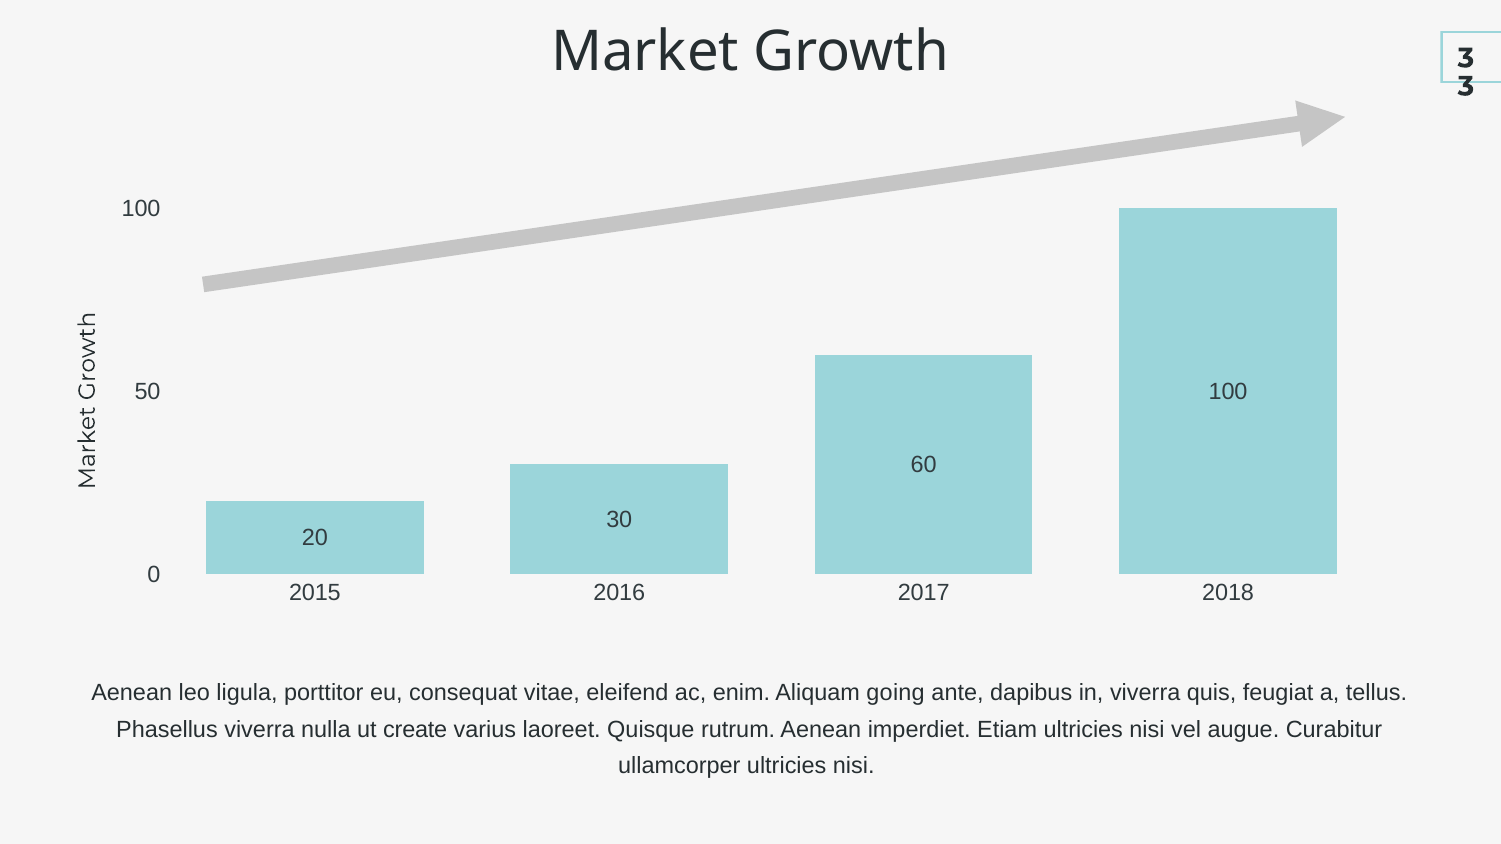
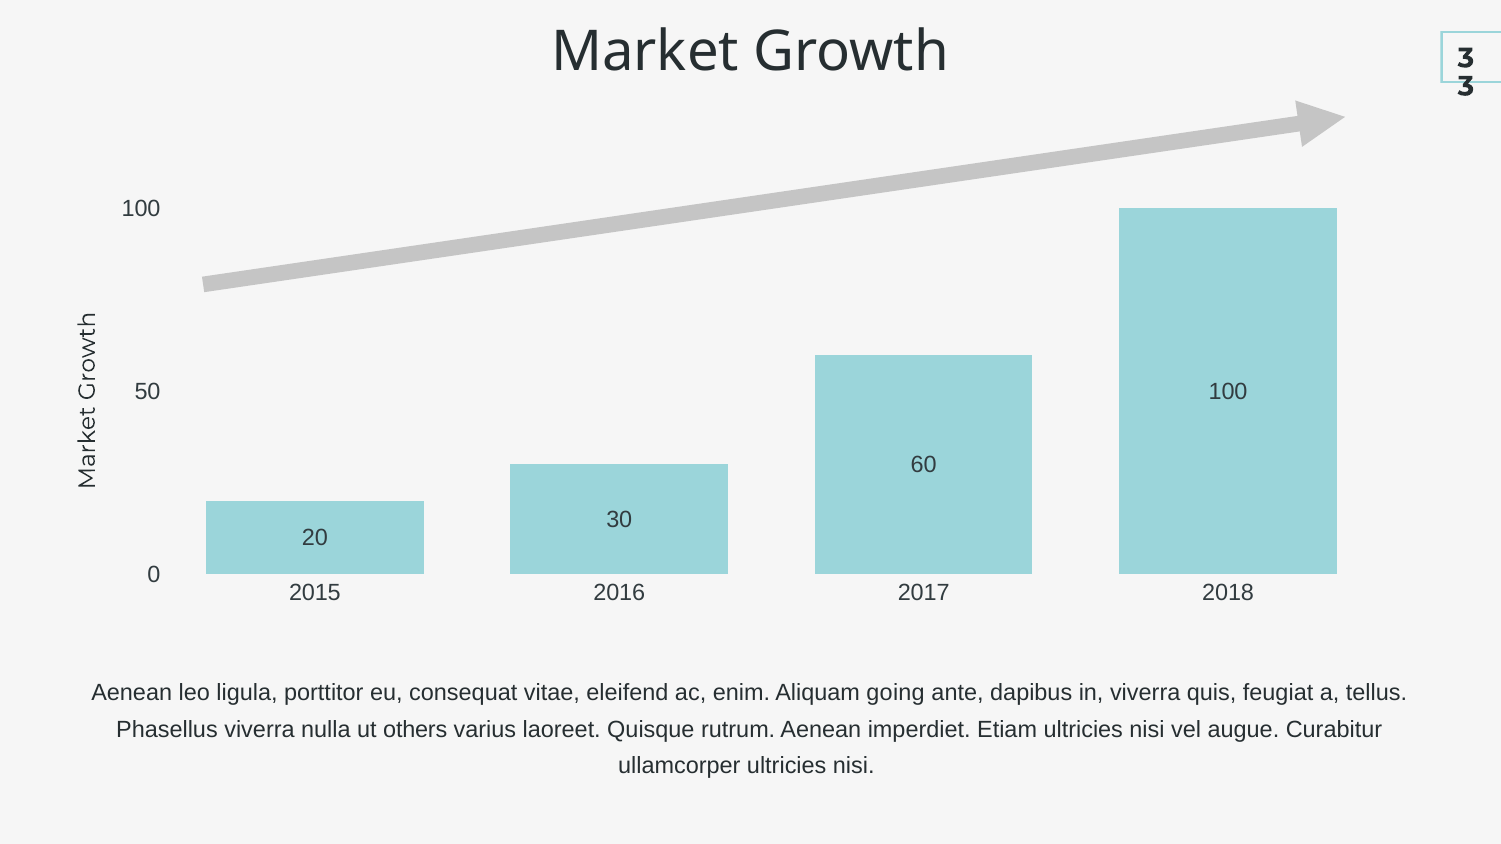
create: create -> others (415, 730)
